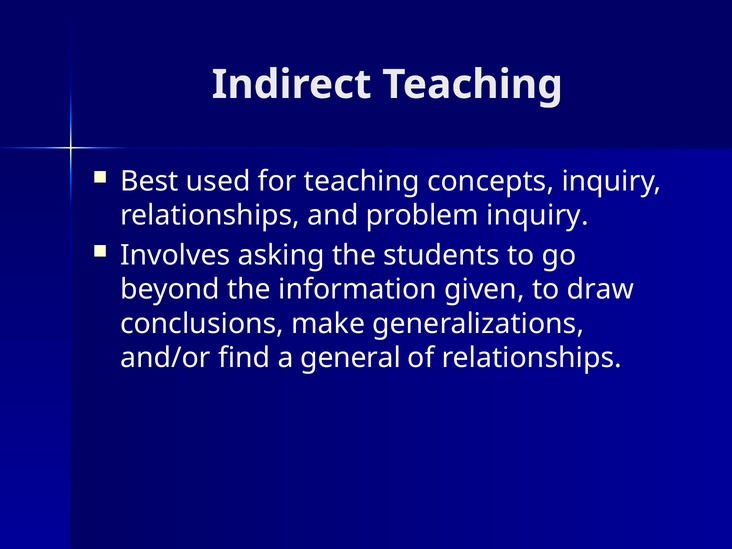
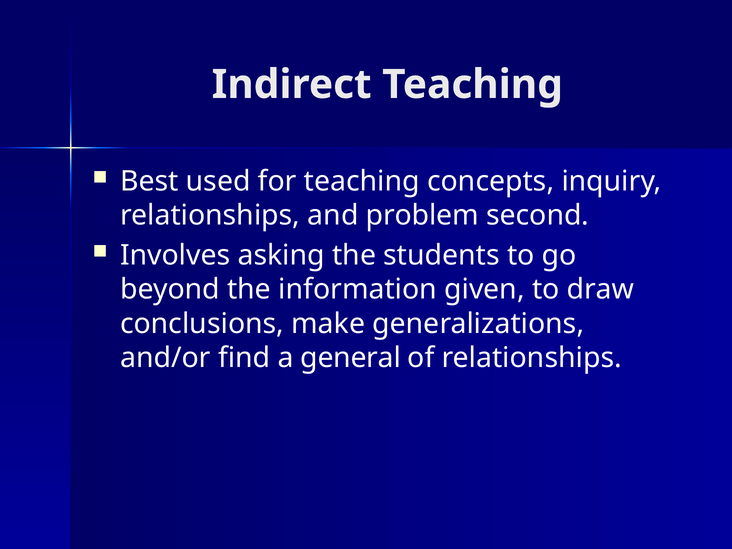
problem inquiry: inquiry -> second (538, 216)
